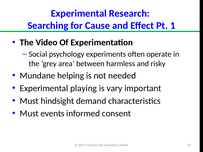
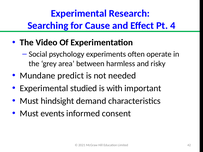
1: 1 -> 4 (173, 26)
helping: helping -> predict (71, 76)
playing: playing -> studied (84, 88)
vary: vary -> with (115, 88)
